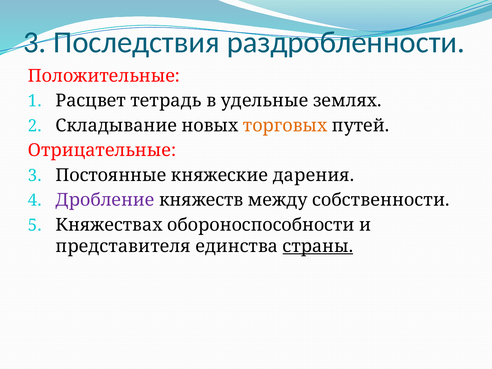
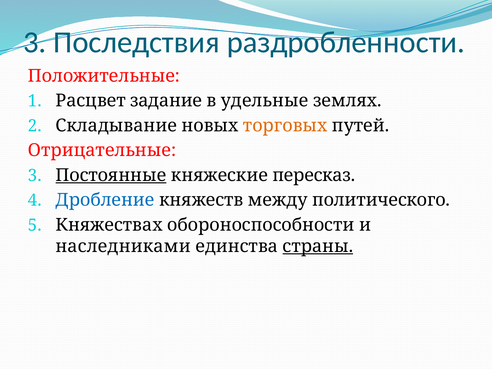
тетрадь: тетрадь -> задание (166, 101)
Постоянные underline: none -> present (111, 175)
дарения: дарения -> пересказ (314, 175)
Дробление colour: purple -> blue (105, 200)
собственности: собственности -> политического (381, 200)
представителя: представителя -> наследниками (123, 246)
